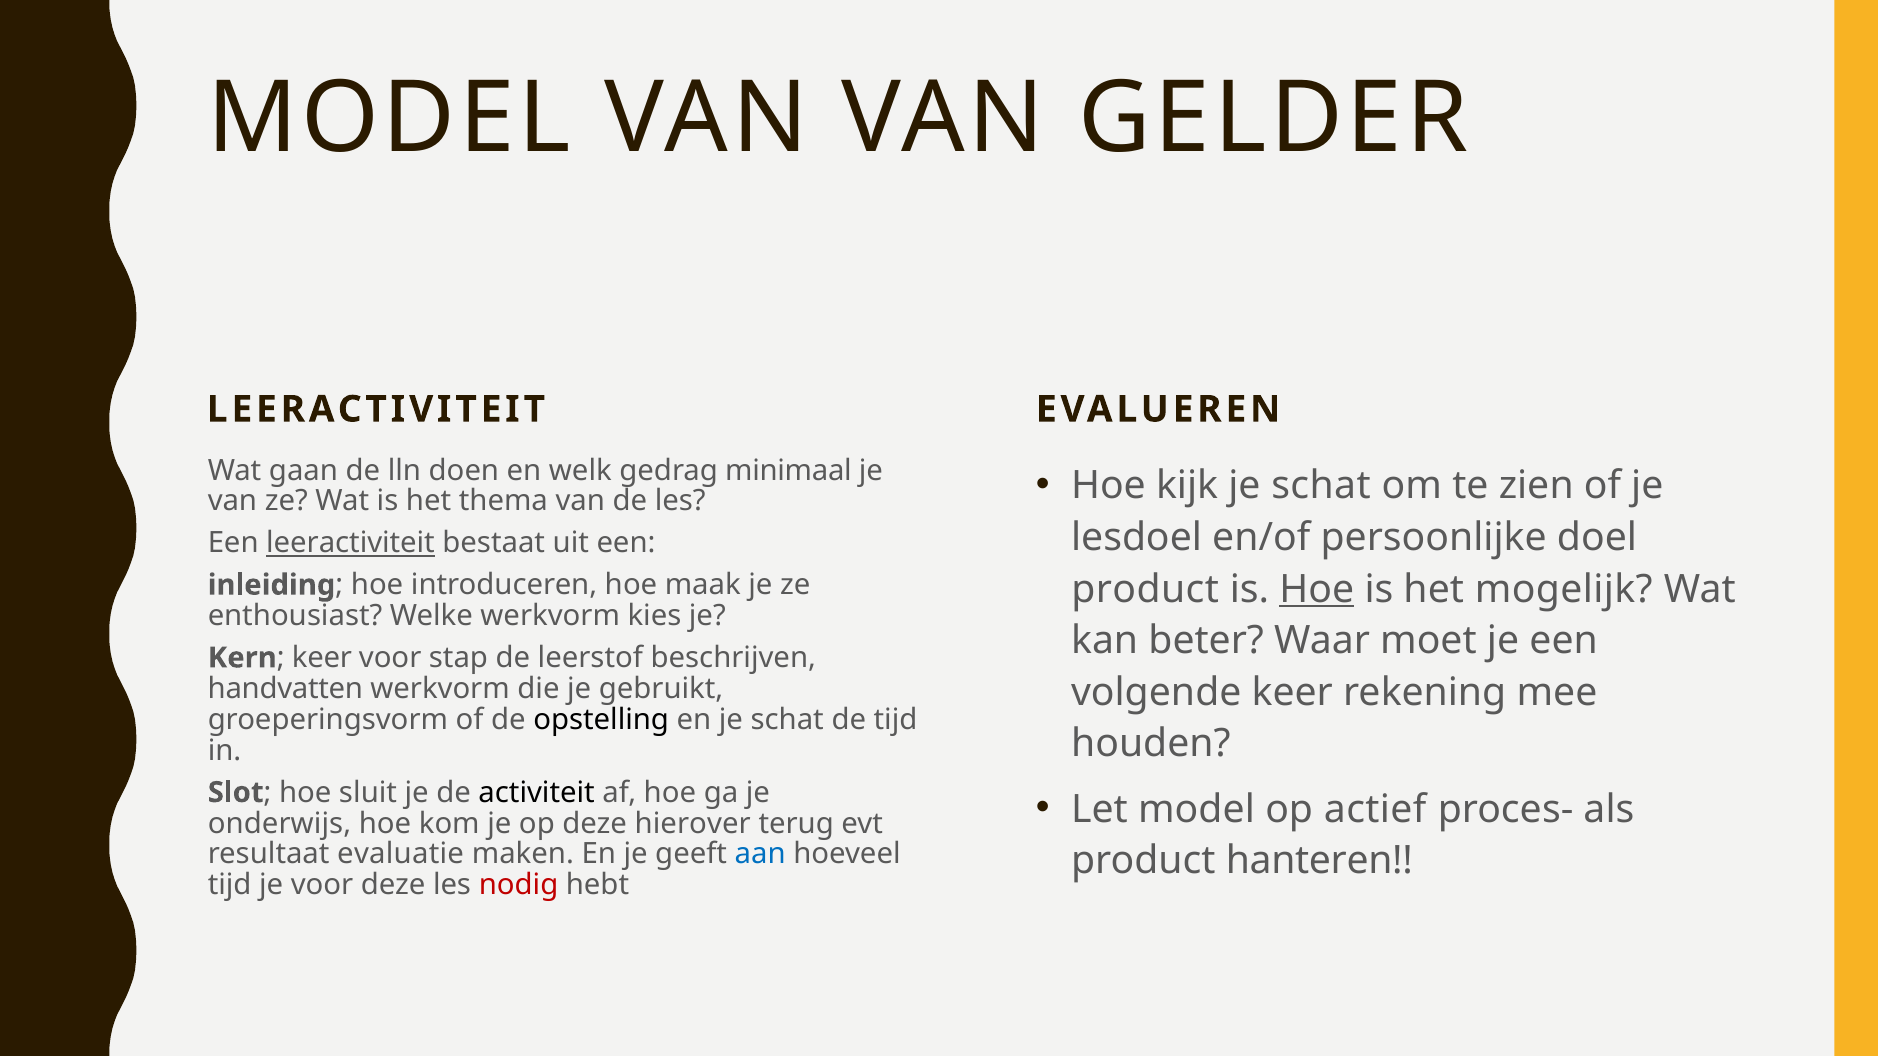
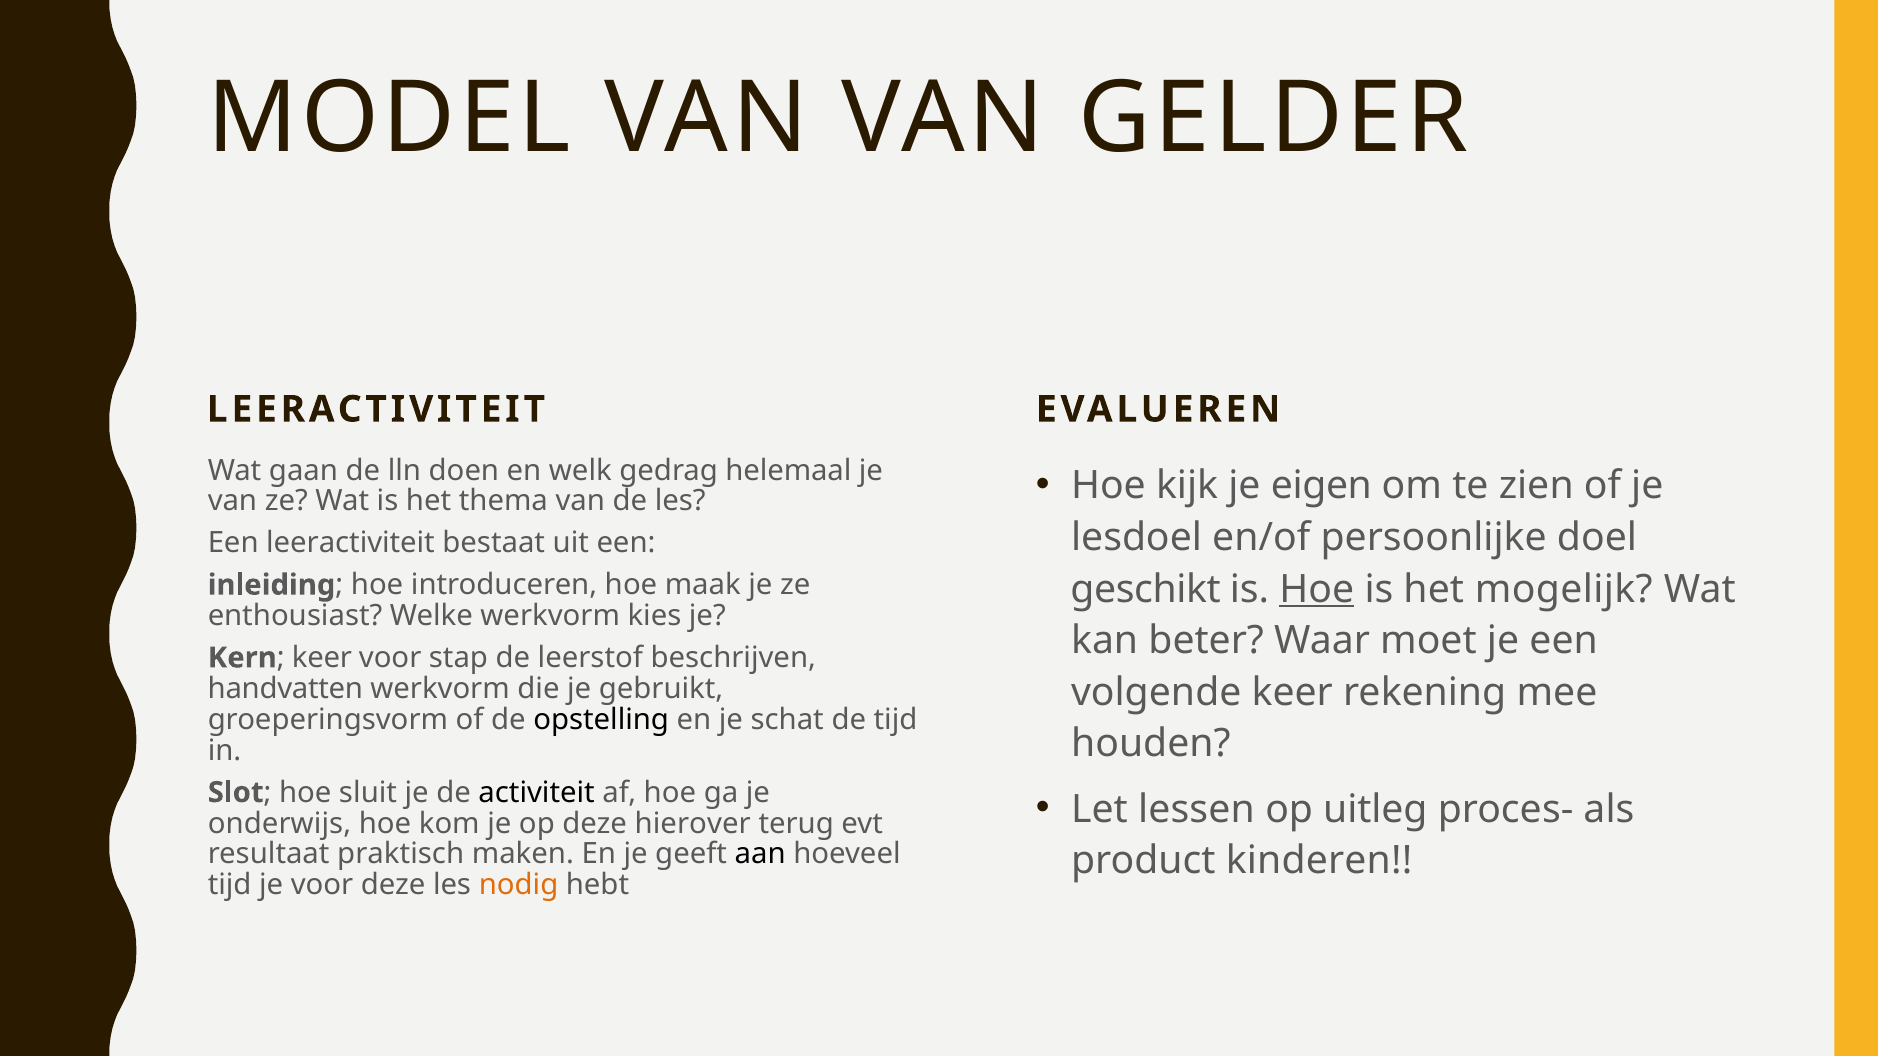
minimaal: minimaal -> helemaal (788, 471)
kijk je schat: schat -> eigen (1321, 486)
leeractiviteit underline: present -> none (351, 543)
product: product -> geschikt (1146, 589)
Let model: model -> lessen (1196, 809)
actief: actief -> uitleg (1375, 809)
evaluatie: evaluatie -> praktisch (401, 855)
aan colour: blue -> black (760, 855)
hanteren: hanteren -> kinderen (1319, 861)
nodig colour: red -> orange (519, 886)
